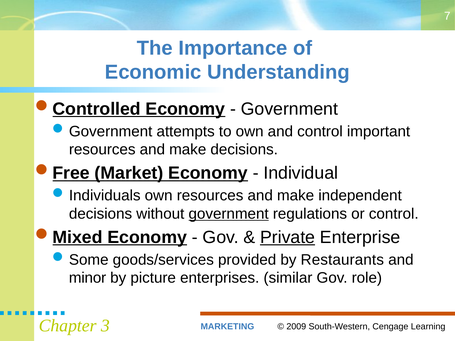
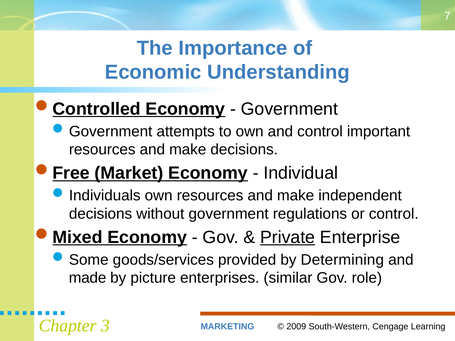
government underline: present -> none (229, 214)
Restaurants: Restaurants -> Determining (342, 260)
minor: minor -> made (88, 278)
